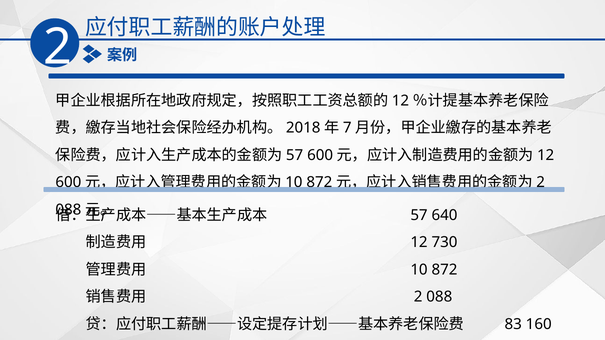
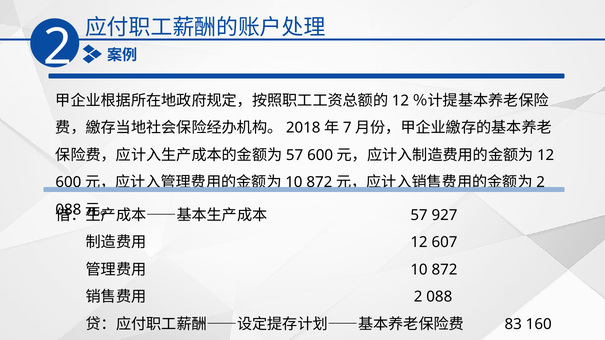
640: 640 -> 927 (445, 216)
730: 730 -> 607 (445, 243)
